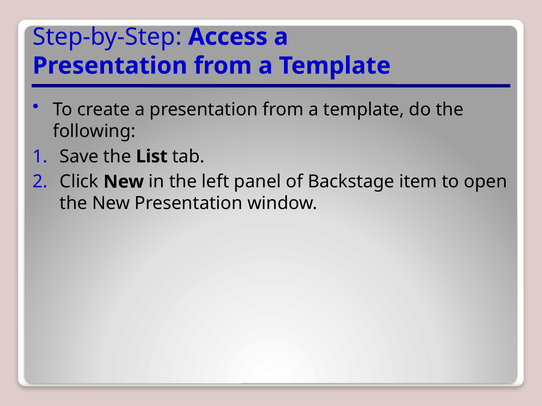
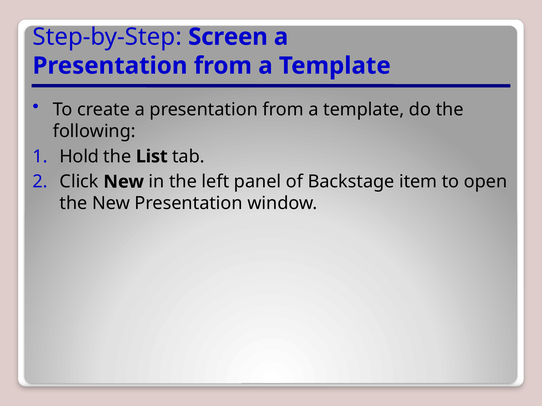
Access: Access -> Screen (228, 37)
Save: Save -> Hold (79, 157)
